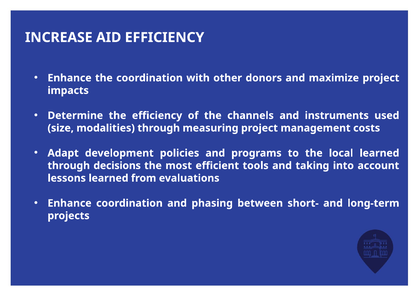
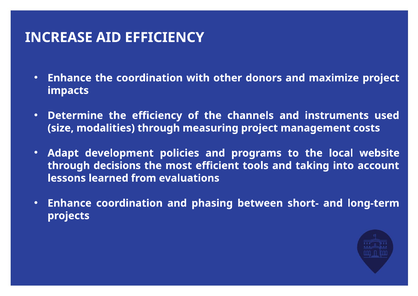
local learned: learned -> website (379, 153)
